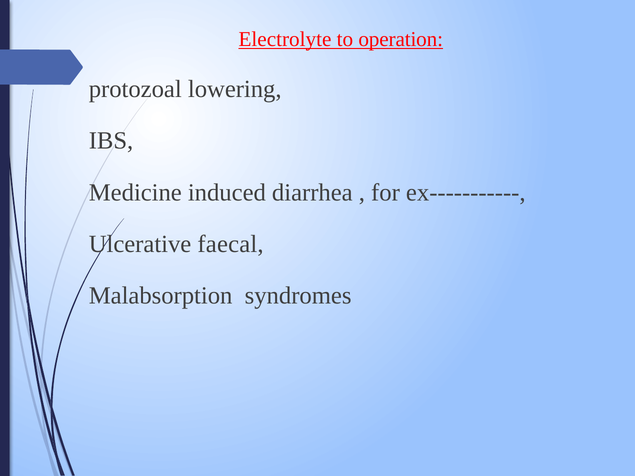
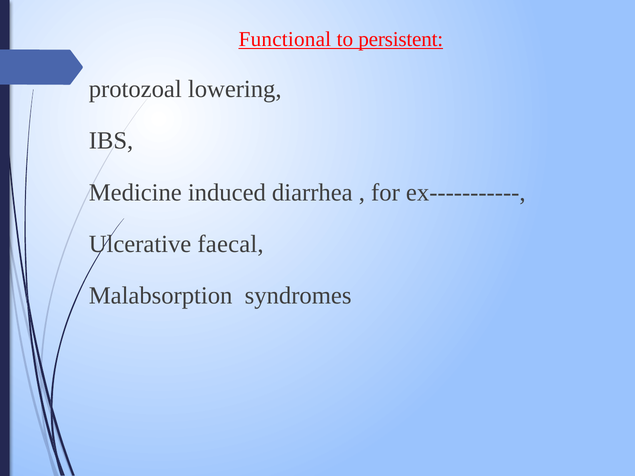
Electrolyte: Electrolyte -> Functional (285, 39)
operation: operation -> persistent (401, 39)
